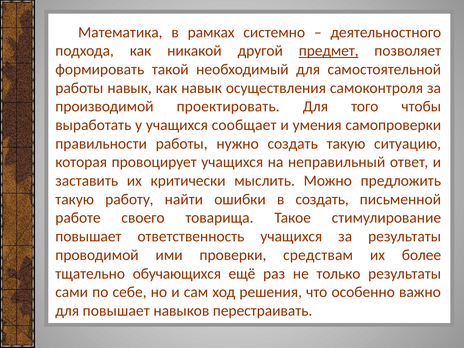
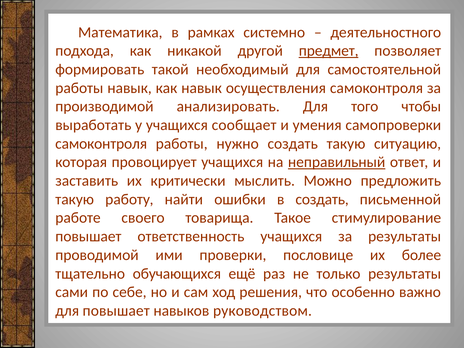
проектировать: проектировать -> анализировать (228, 107)
правильности: правильности -> самоконтроля (101, 144)
неправильный underline: none -> present (337, 162)
средствам: средствам -> пословице (318, 255)
перестраивать: перестраивать -> руководством (262, 311)
